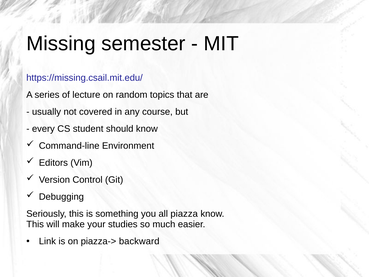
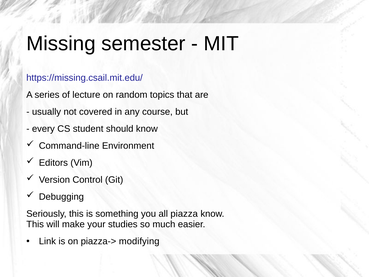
backward: backward -> modifying (139, 241)
